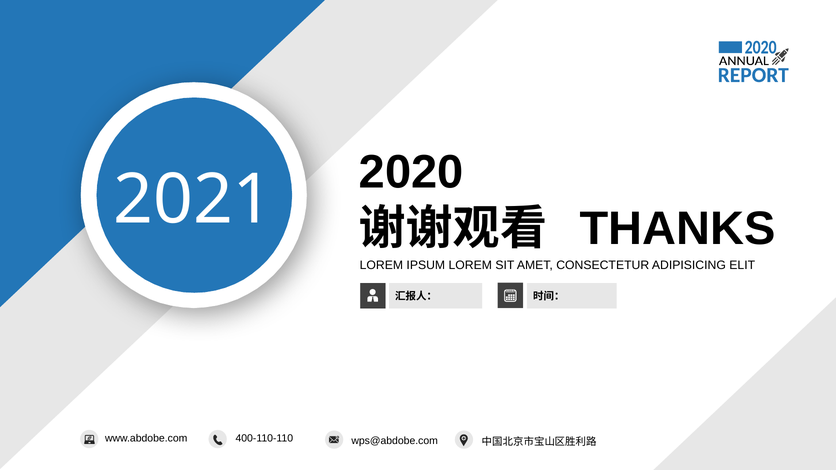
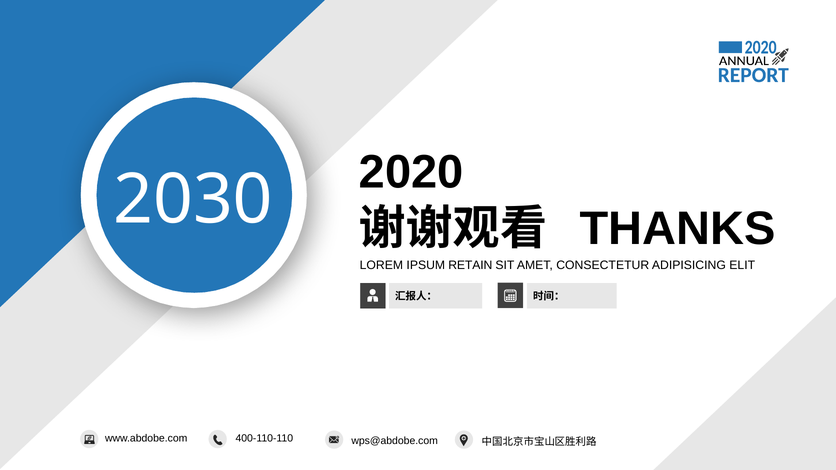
2021: 2021 -> 2030 (193, 200)
IPSUM LOREM: LOREM -> RETAIN (470, 265)
